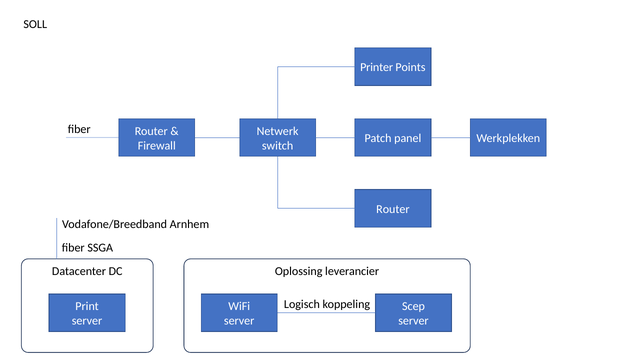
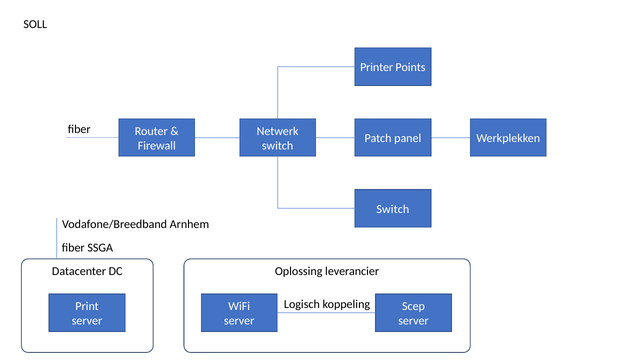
Router: Router -> Switch (393, 209)
